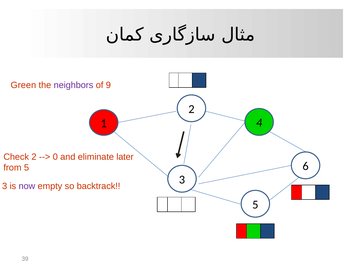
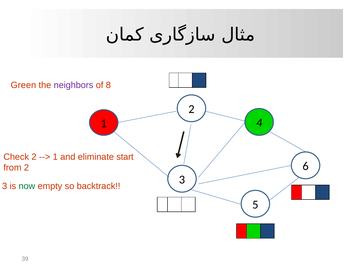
9: 9 -> 8 (108, 85)
0: 0 -> 1 (55, 157)
later: later -> start (125, 157)
from 5: 5 -> 2 (26, 168)
now colour: purple -> green (27, 186)
